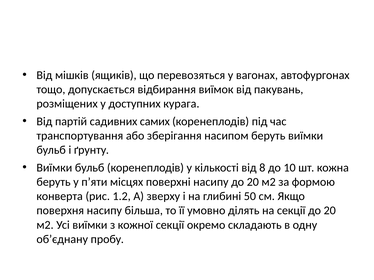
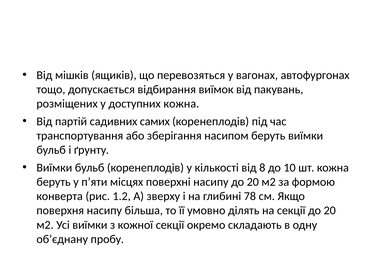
доступних курага: курага -> кожна (181, 104)
50: 50 -> 78 (250, 197)
